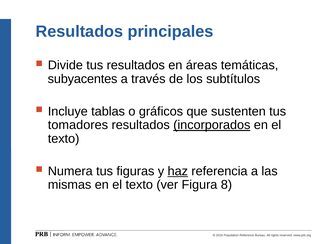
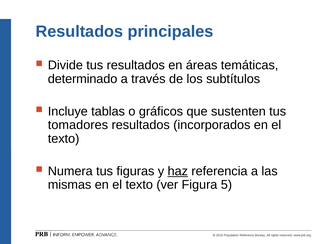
subyacentes: subyacentes -> determinado (83, 79)
incorporados underline: present -> none (212, 125)
8: 8 -> 5 (226, 185)
